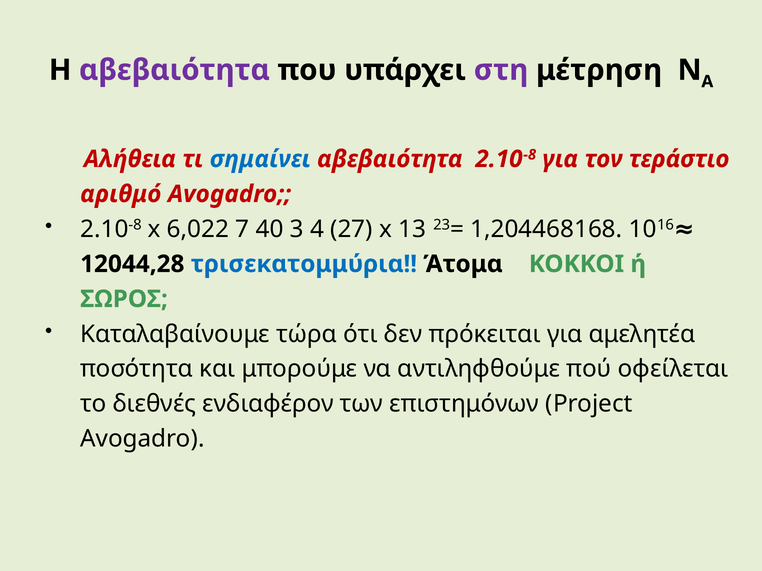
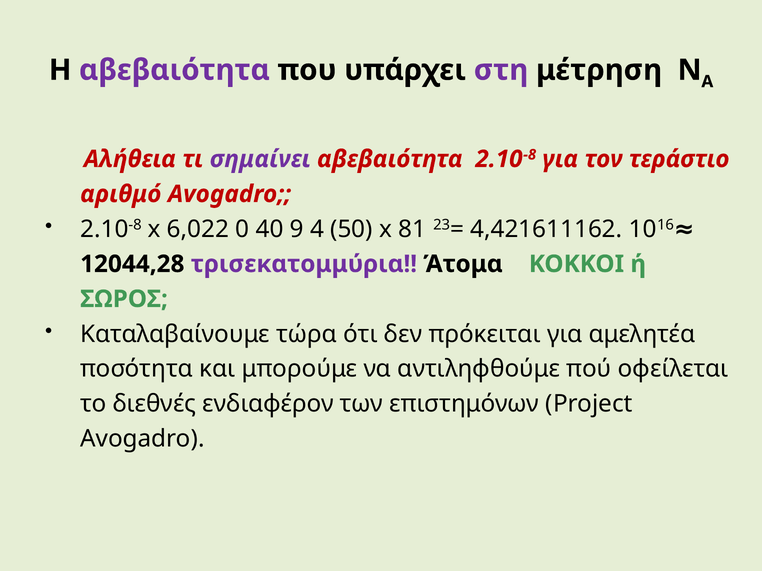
σημαίνει colour: blue -> purple (260, 159)
7: 7 -> 0 (242, 229)
3: 3 -> 9 (297, 229)
27: 27 -> 50 (351, 229)
13: 13 -> 81 (412, 229)
1,204468168: 1,204468168 -> 4,421611162 (546, 229)
τρισεκατομμύρια colour: blue -> purple (304, 264)
